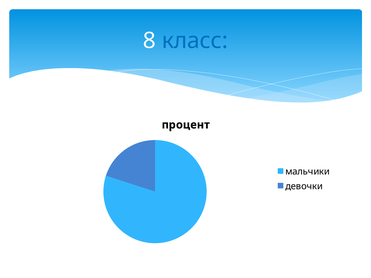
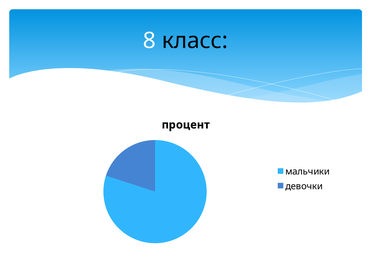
класс colour: blue -> black (195, 41)
